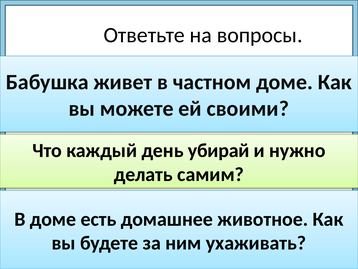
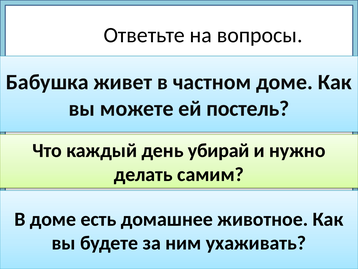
своими: своими -> постель (248, 108)
